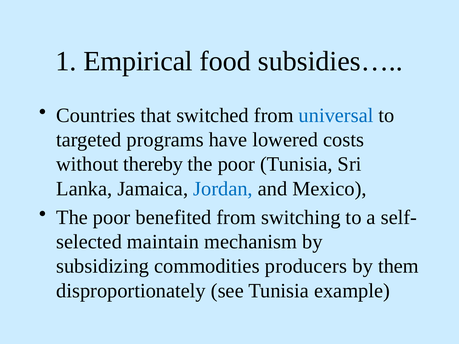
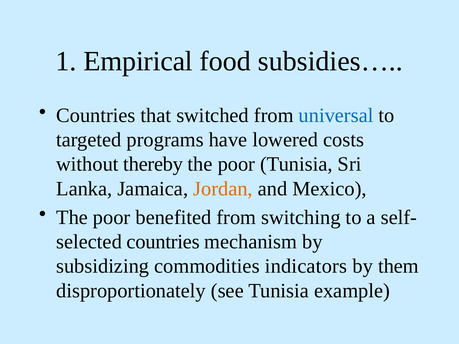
Jordan colour: blue -> orange (223, 189)
maintain: maintain -> countries (163, 242)
producers: producers -> indicators (306, 266)
